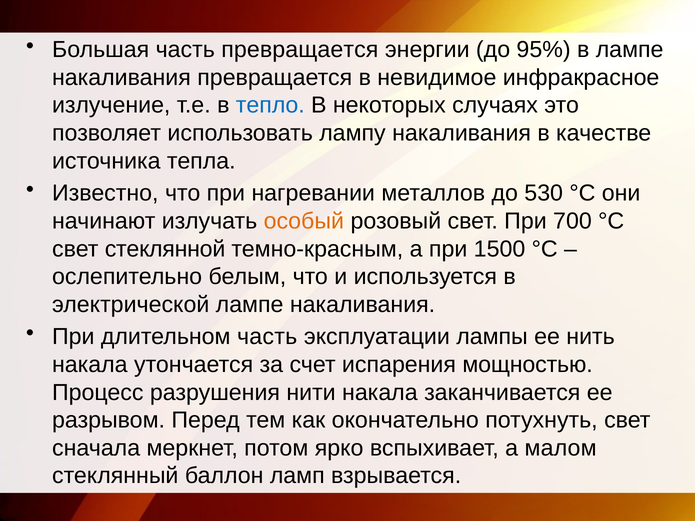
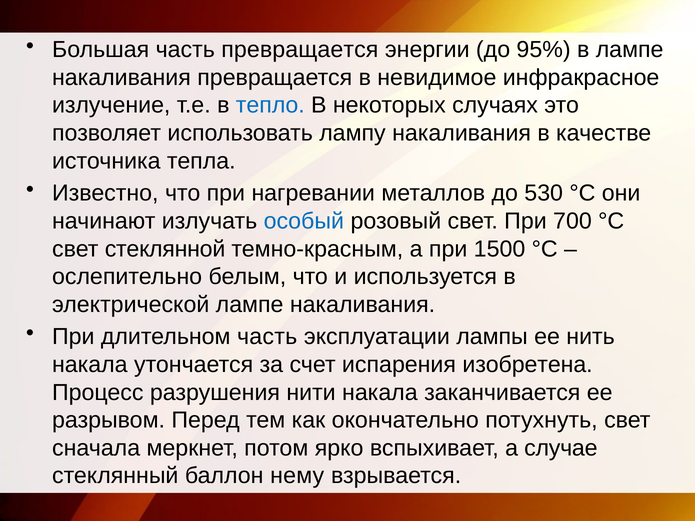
особый colour: orange -> blue (304, 221)
мощностью: мощностью -> изобретена (528, 365)
малом: малом -> случае (561, 448)
ламп: ламп -> нему (297, 476)
